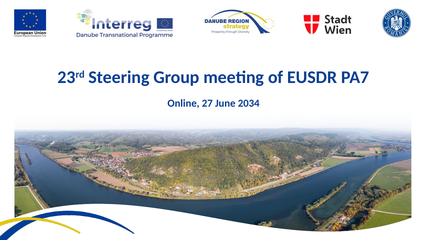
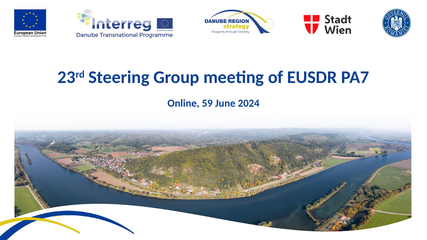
27: 27 -> 59 (207, 103)
2034: 2034 -> 2024 (249, 103)
